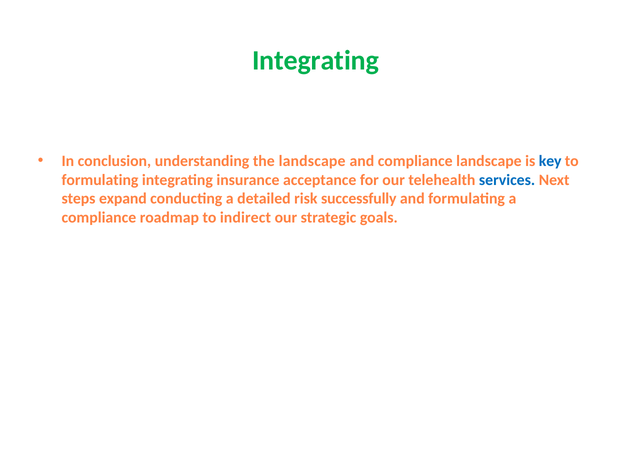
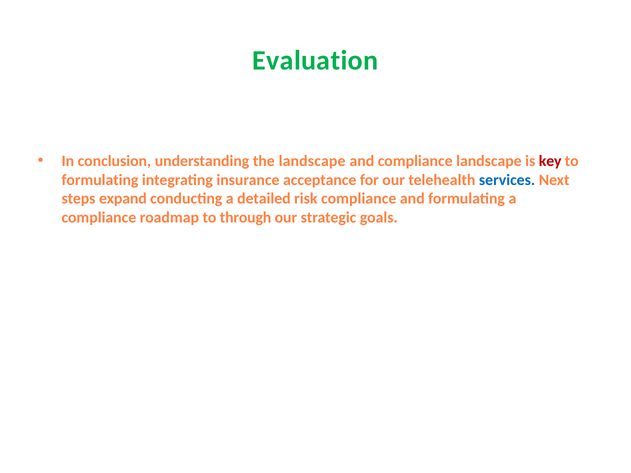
Integrating: Integrating -> Evaluation (315, 60)
key colour: blue -> red (550, 161)
risk successfully: successfully -> compliance (359, 199)
indirect: indirect -> through (246, 218)
